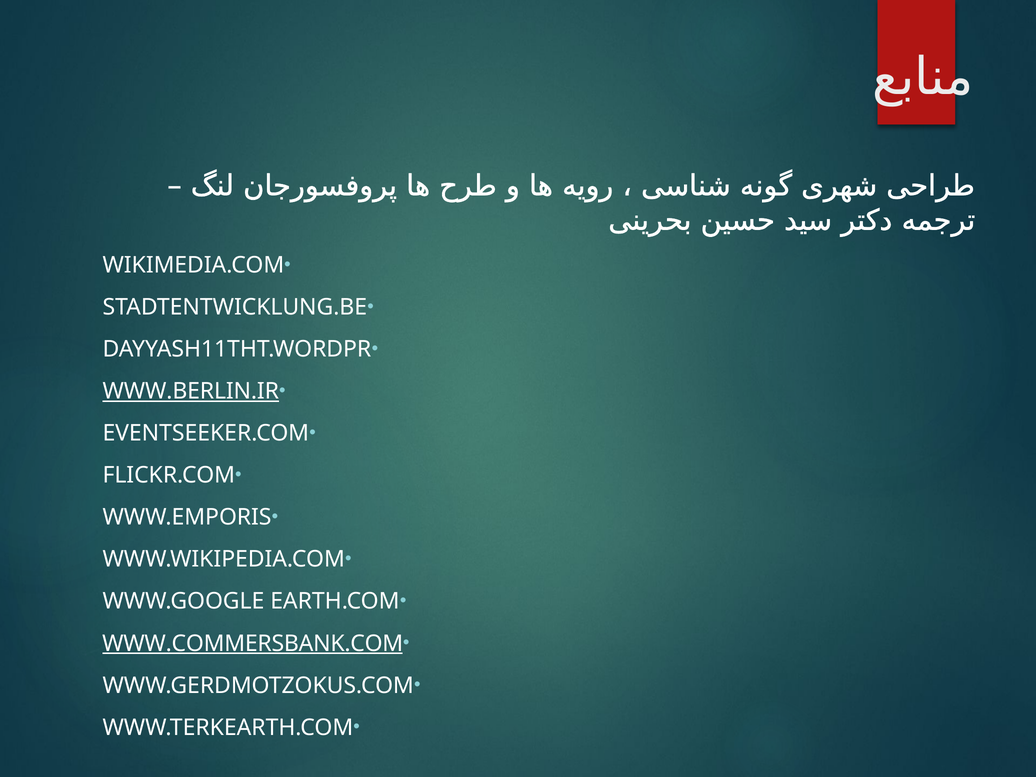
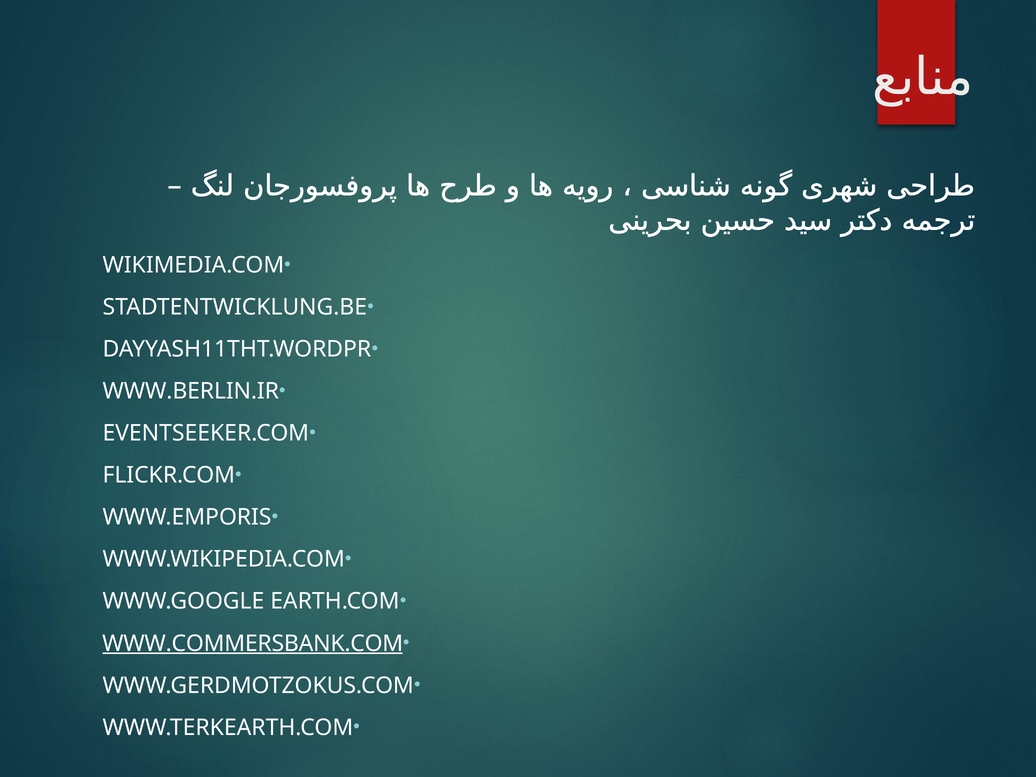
WWW.BERLIN.IR underline: present -> none (191, 391)
